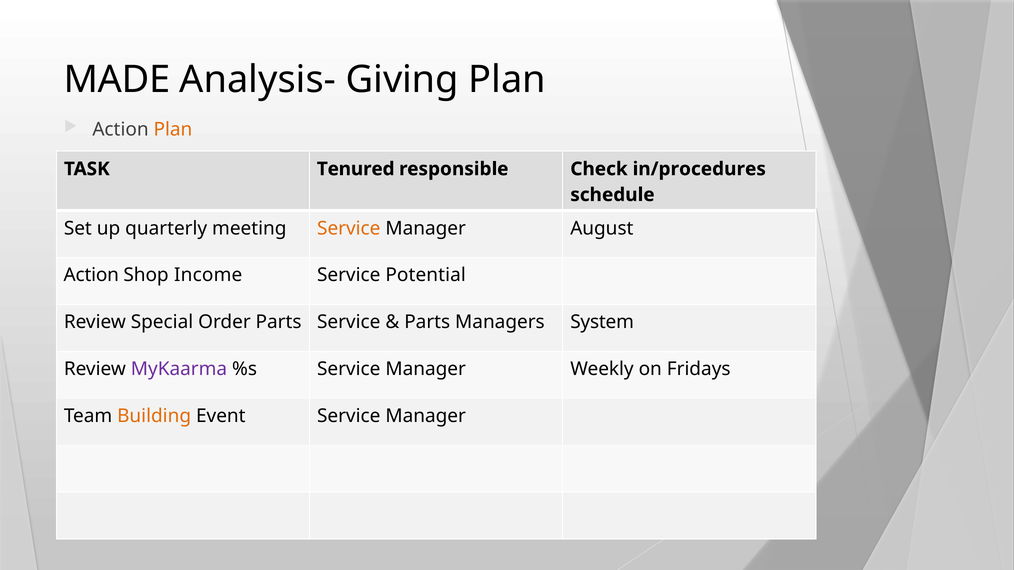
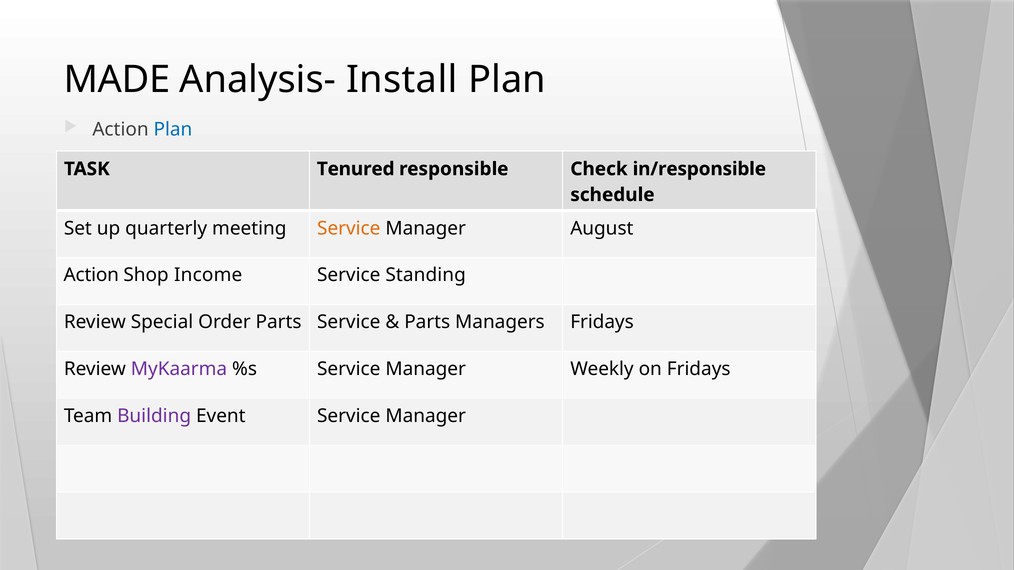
Giving: Giving -> Install (402, 80)
Plan colour: orange -> blue (173, 130)
in/procedures: in/procedures -> in/responsible (699, 169)
Potential: Potential -> Standing (426, 275)
Managers System: System -> Fridays (602, 322)
Building colour: orange -> purple (154, 416)
